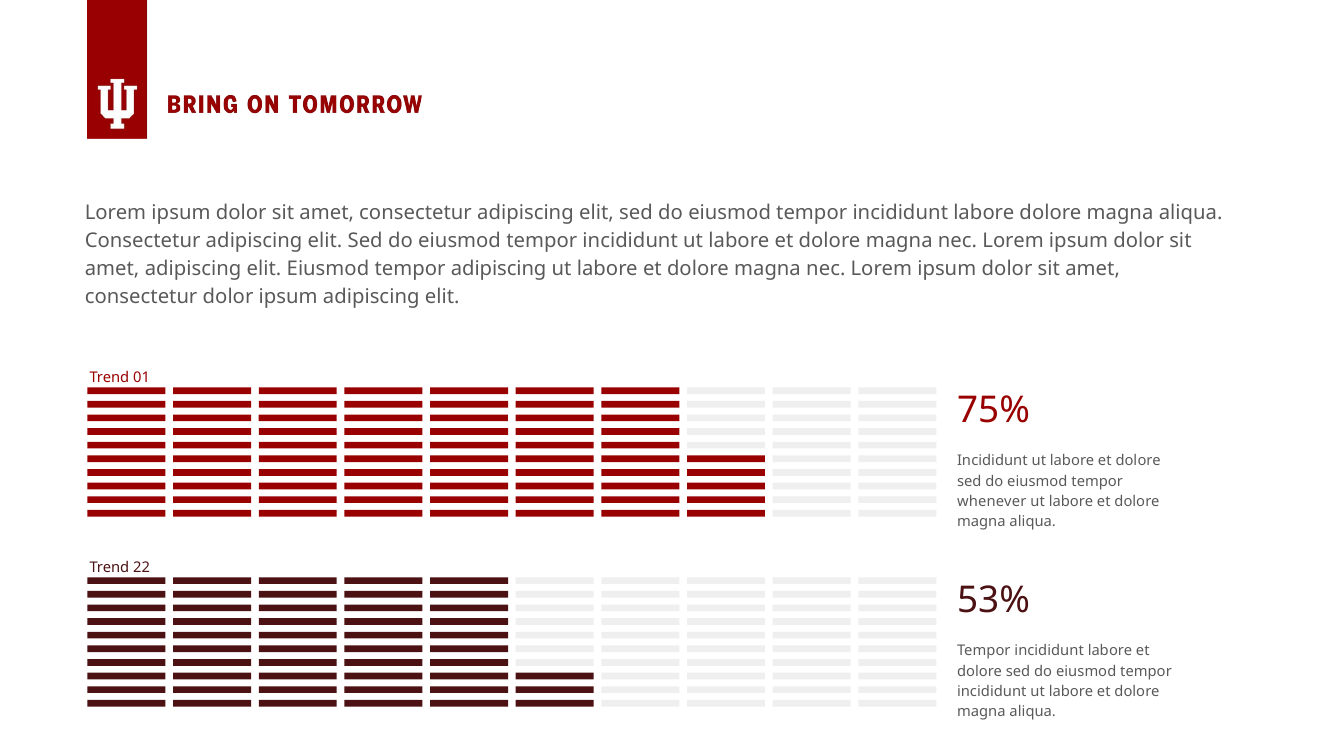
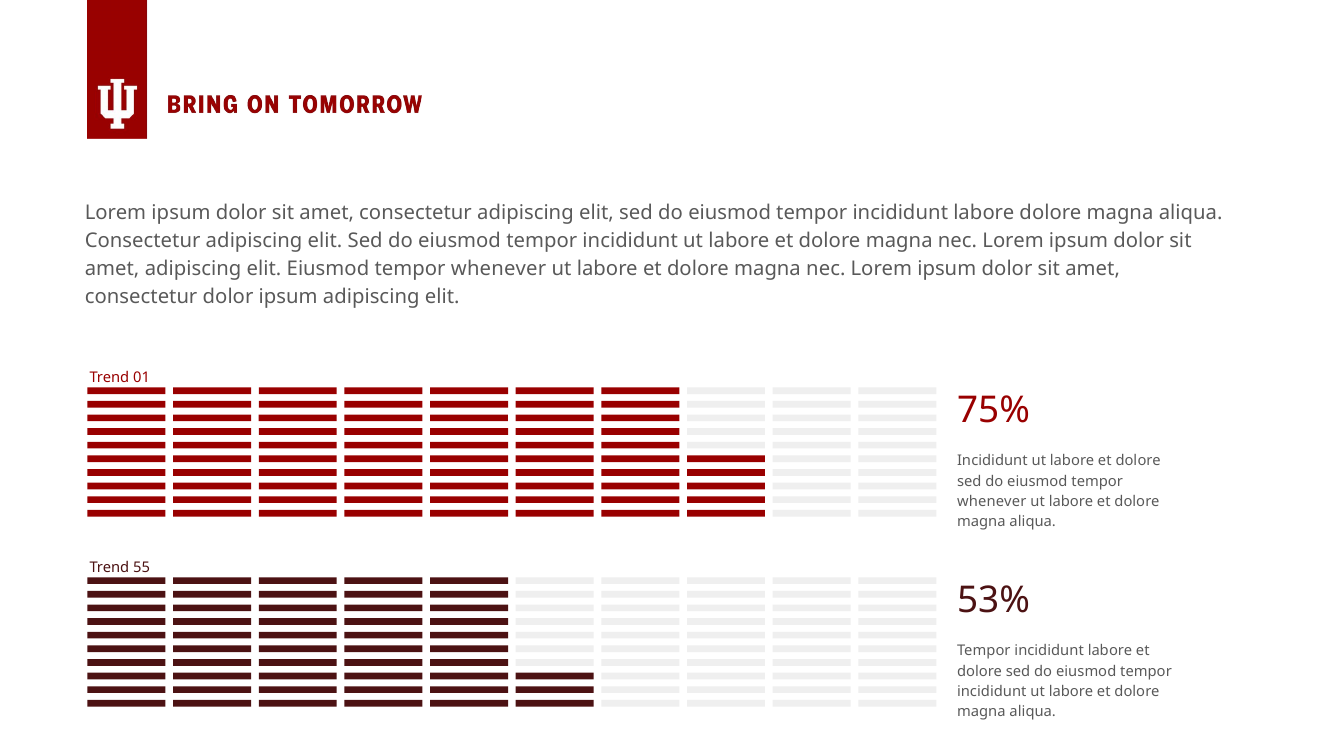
elit Eiusmod tempor adipiscing: adipiscing -> whenever (499, 269)
22: 22 -> 55 (142, 568)
